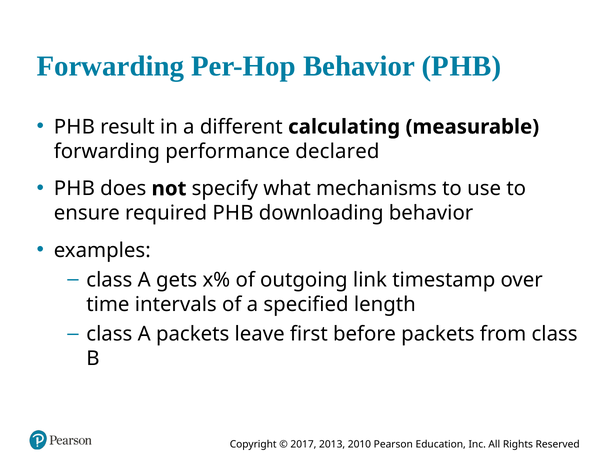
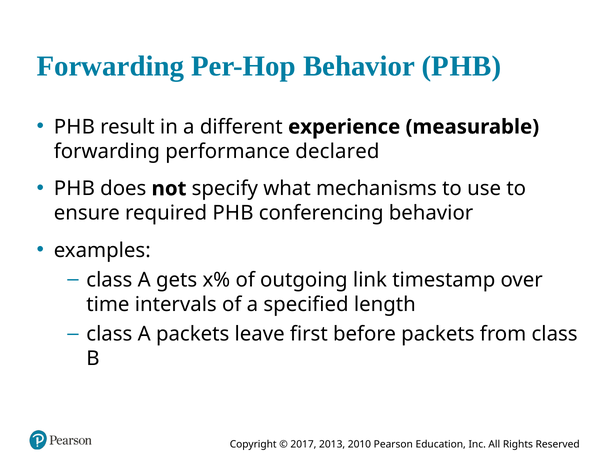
calculating: calculating -> experience (344, 127)
downloading: downloading -> conferencing (321, 213)
